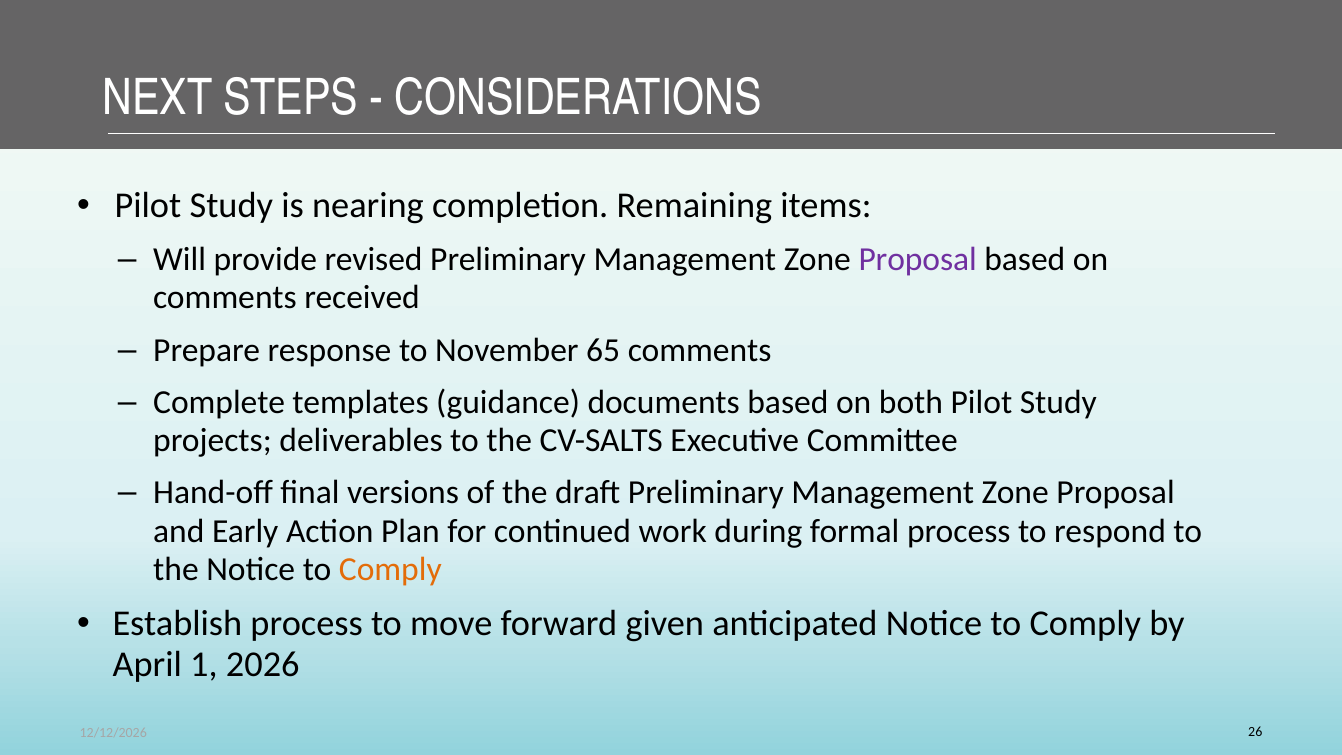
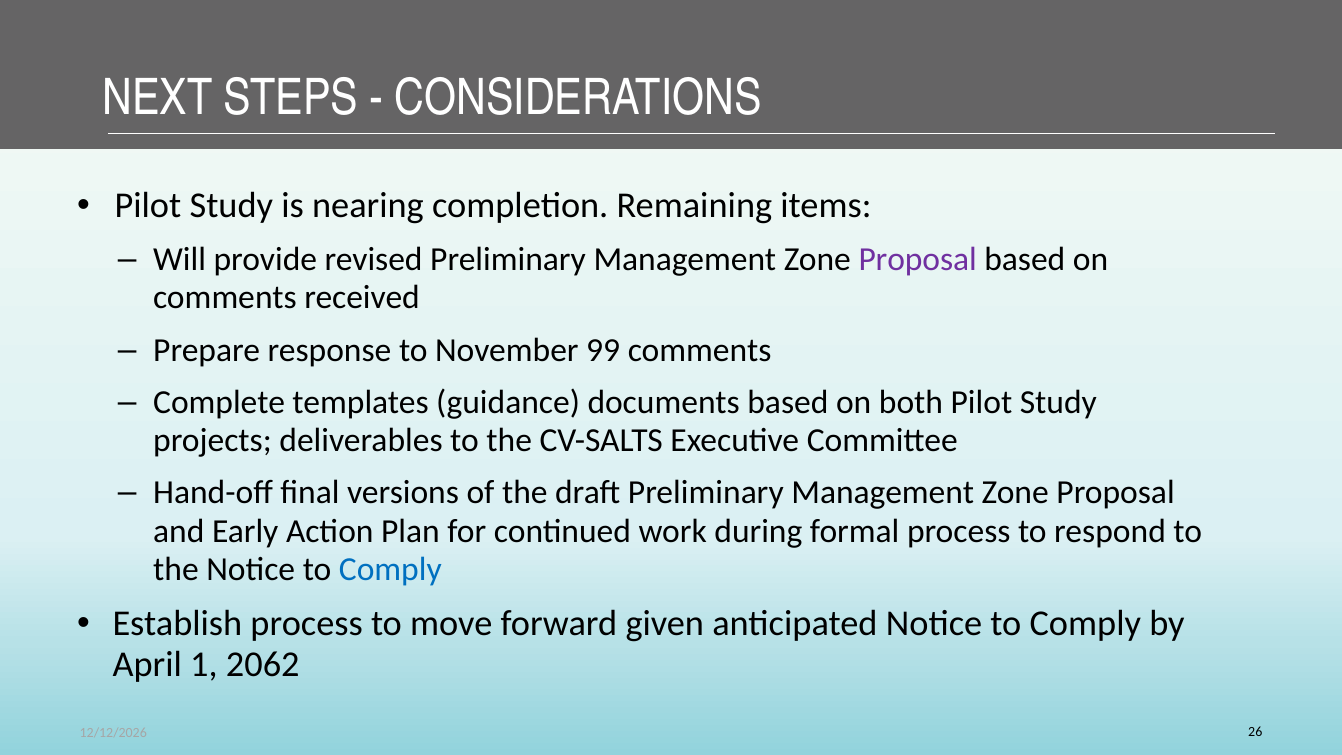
65: 65 -> 99 (603, 350)
Comply colour: orange -> blue (390, 569)
2026: 2026 -> 2062 (263, 664)
